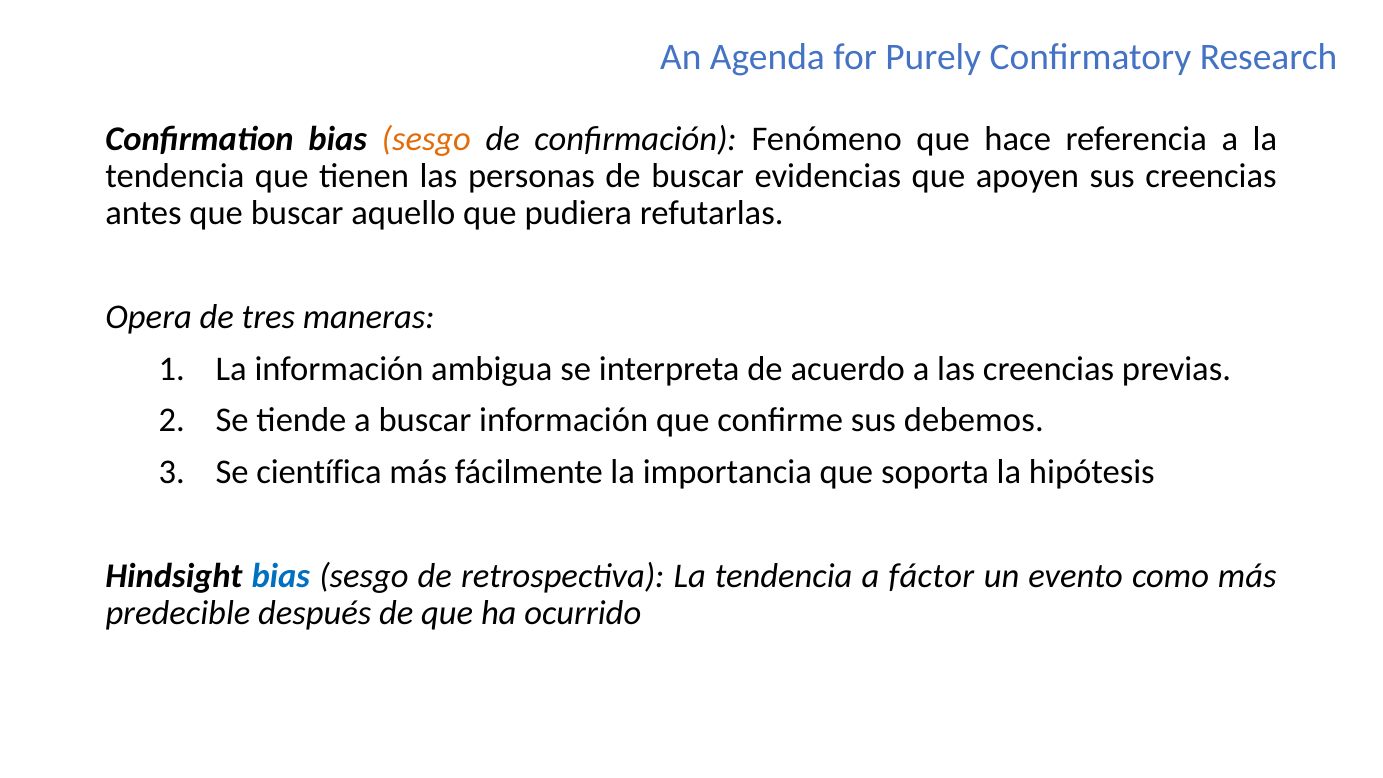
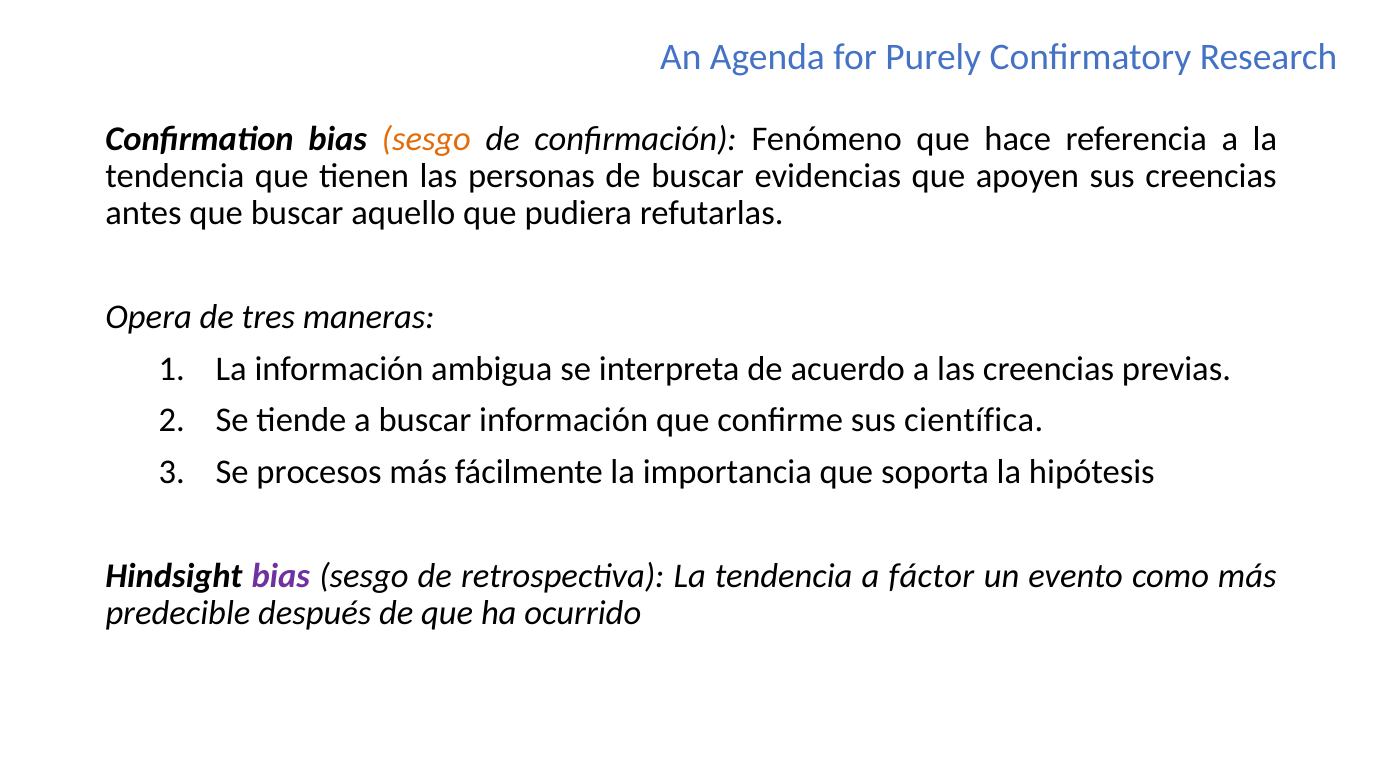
debemos: debemos -> científica (974, 420)
científica: científica -> procesos (319, 472)
bias colour: blue -> purple (281, 576)
